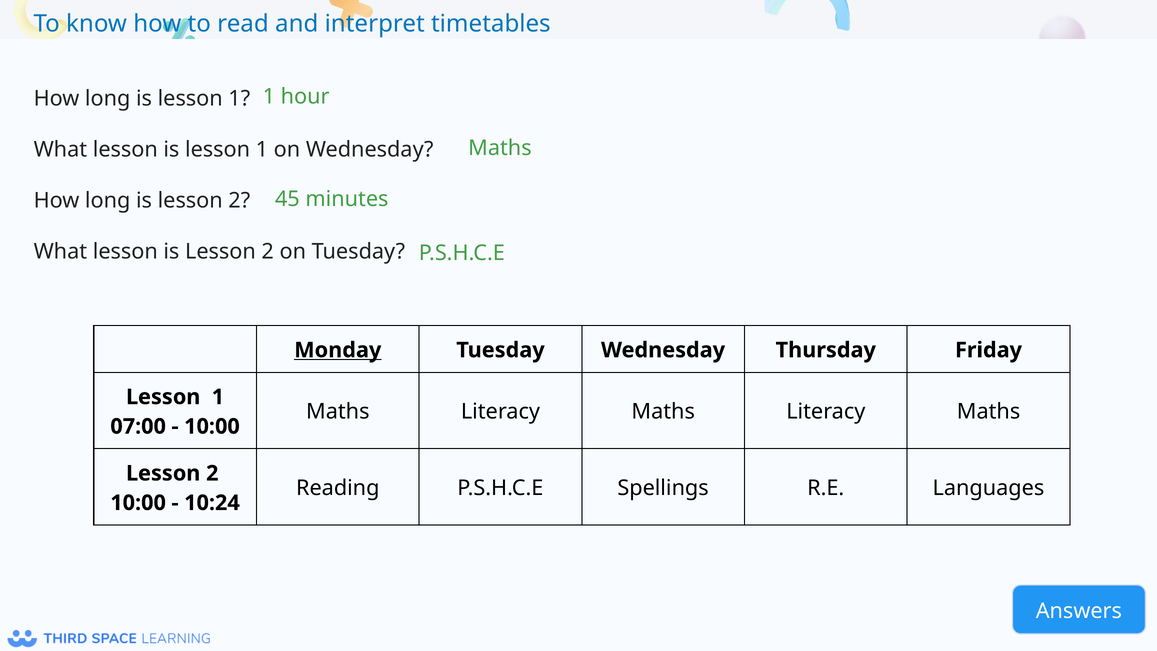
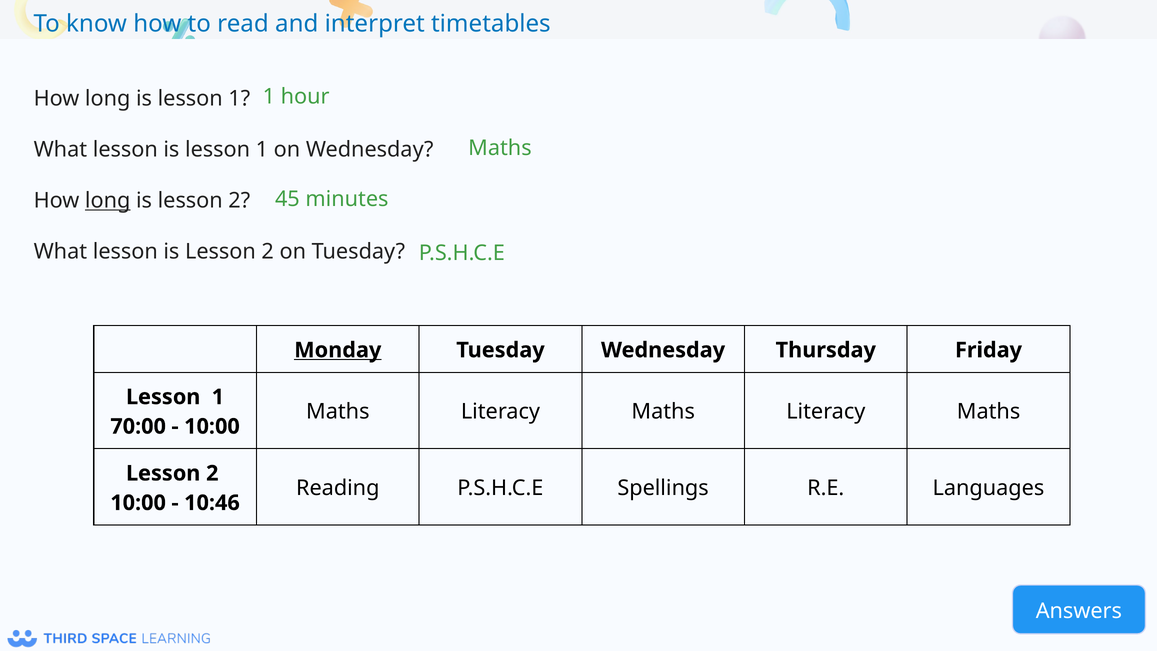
long underline: none -> present (108, 201)
07:00: 07:00 -> 70:00 (138, 426)
10:24: 10:24 -> 10:46 (212, 503)
